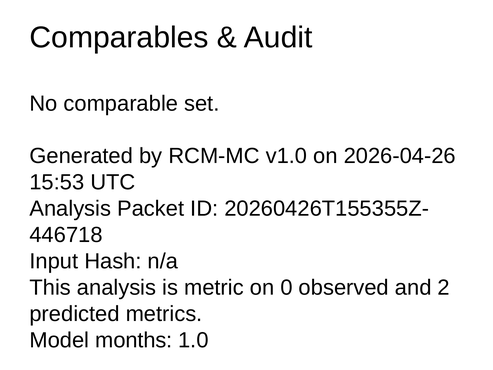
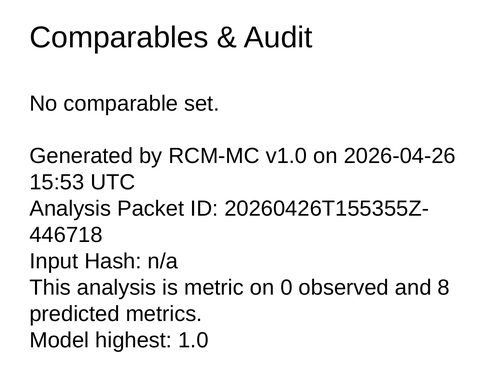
2: 2 -> 8 (444, 287)
months: months -> highest (134, 340)
